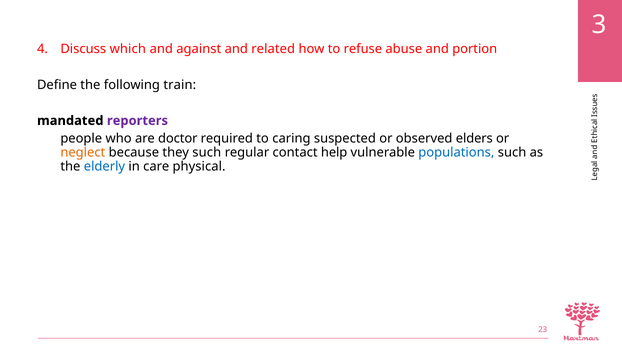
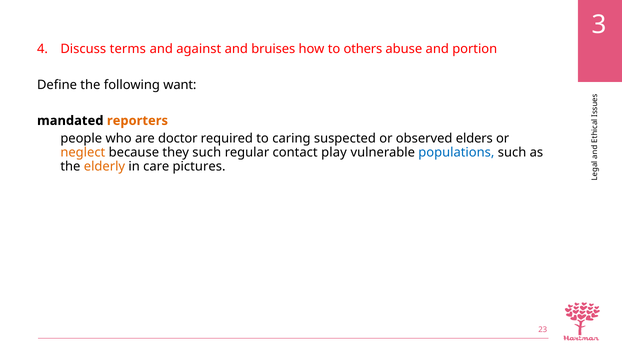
which: which -> terms (128, 49)
related: related -> bruises (273, 49)
refuse: refuse -> others (363, 49)
train: train -> want (180, 85)
reporters colour: purple -> orange (137, 121)
help: help -> play (334, 152)
elderly colour: blue -> orange (104, 166)
physical: physical -> pictures (199, 166)
